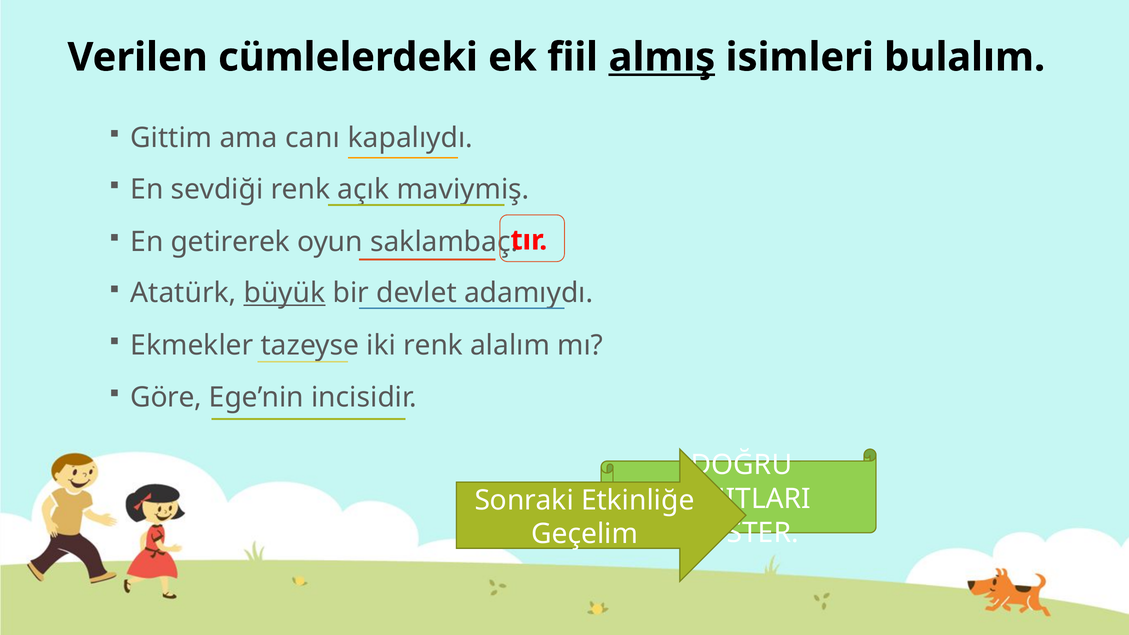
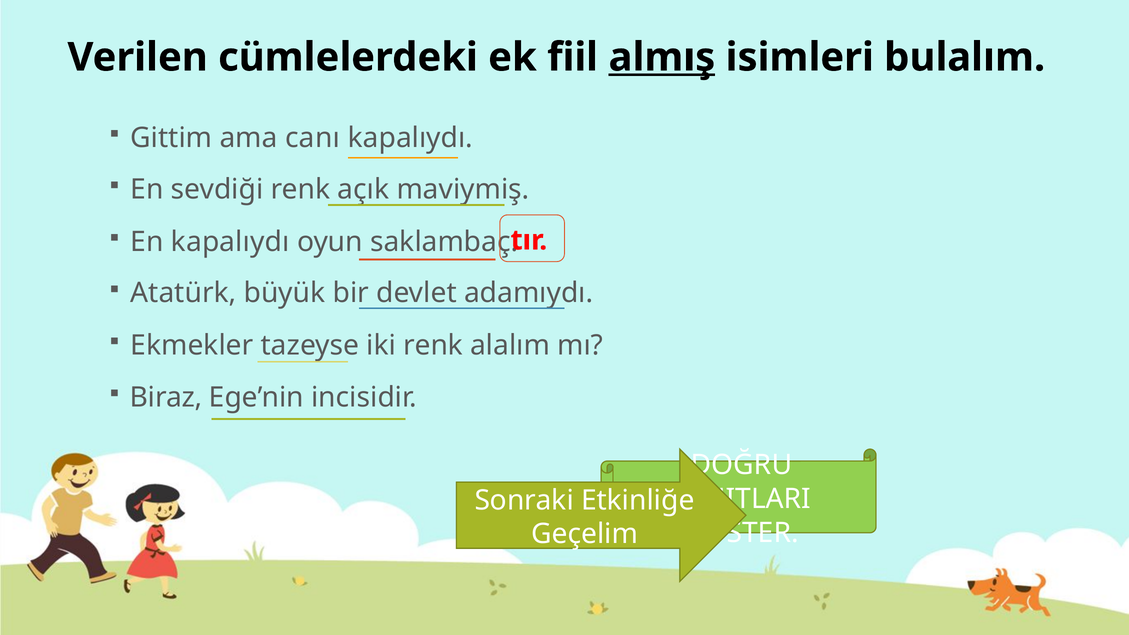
En getirerek: getirerek -> kapalıydı (230, 242)
büyük underline: present -> none (285, 293)
Göre: Göre -> Biraz (166, 398)
